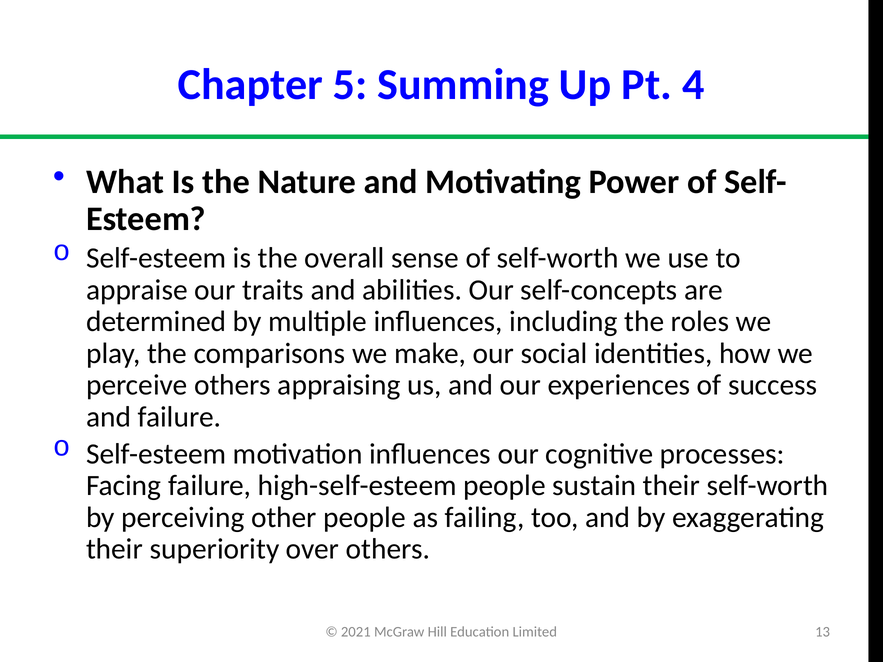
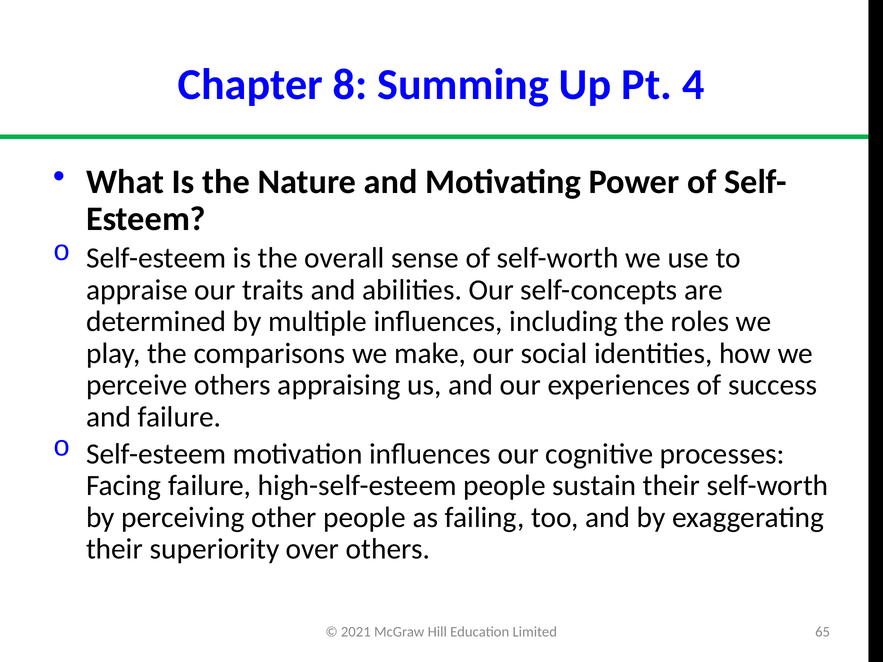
5: 5 -> 8 (350, 85)
13: 13 -> 65 (823, 632)
